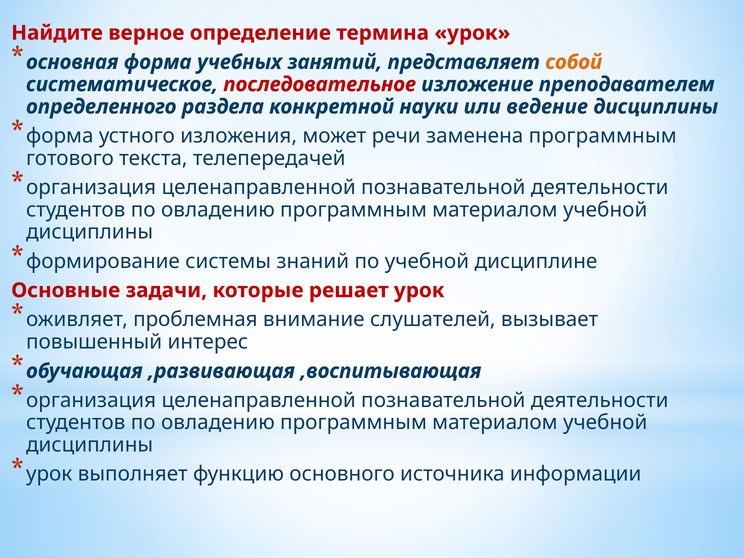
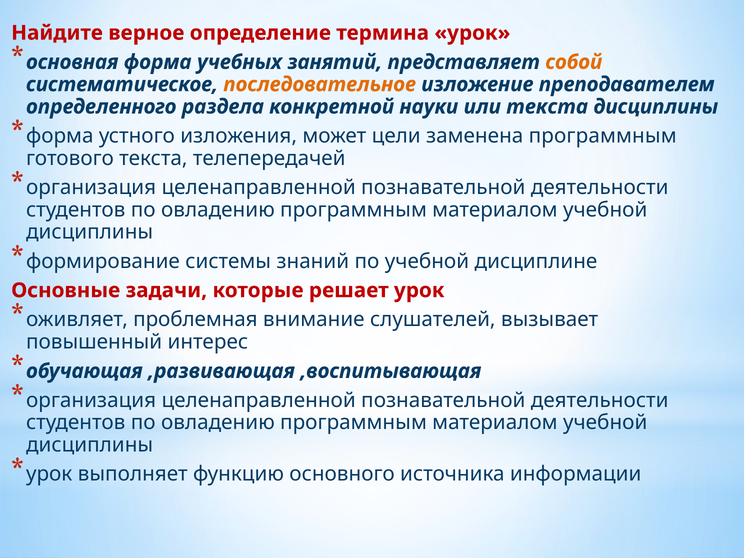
последовательное colour: red -> orange (320, 84)
или ведение: ведение -> текста (547, 107)
речи: речи -> цели (396, 136)
